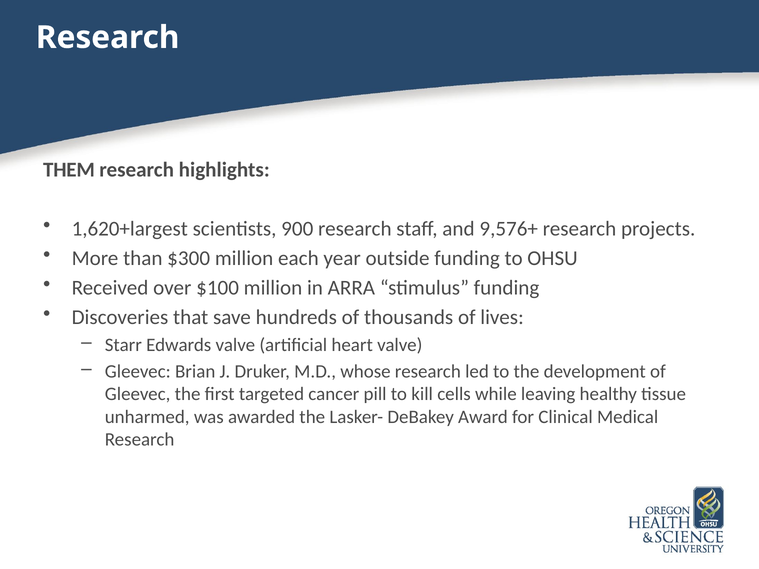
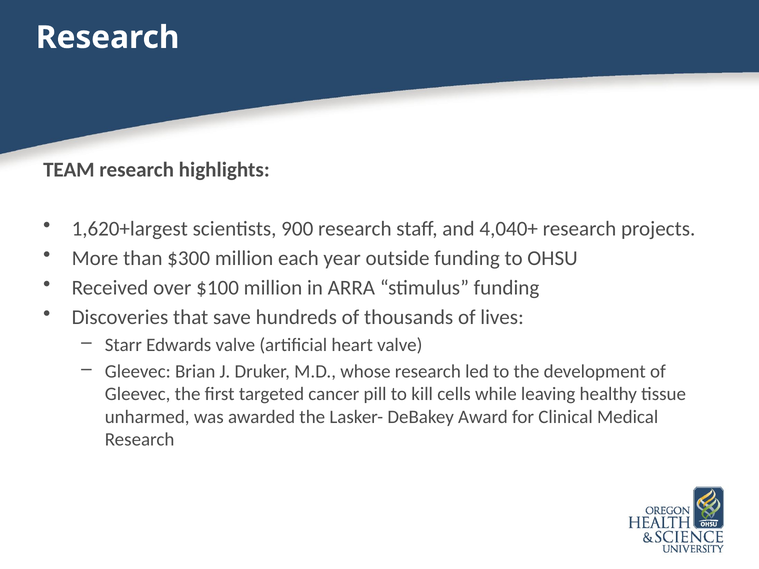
THEM: THEM -> TEAM (69, 170)
9,576+: 9,576+ -> 4,040+ (509, 229)
